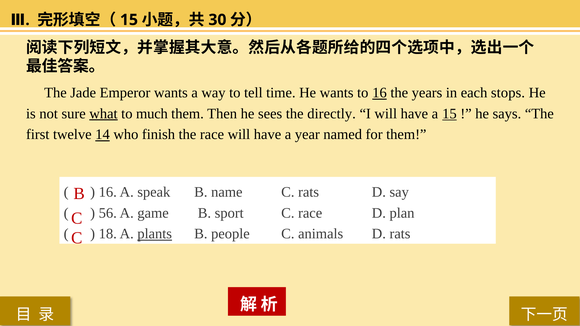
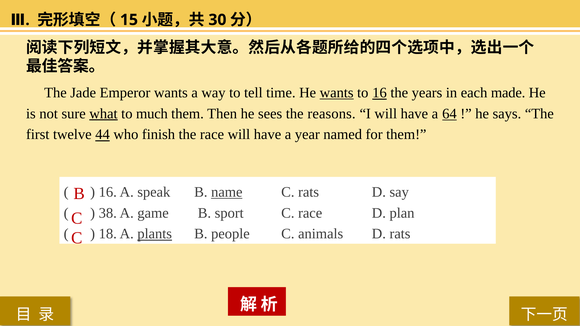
wants underline: none -> present (337, 93)
stops: stops -> made (508, 93)
directly: directly -> reasons (332, 114)
a 15: 15 -> 64 (449, 114)
14: 14 -> 44 (103, 135)
name underline: none -> present (227, 192)
56: 56 -> 38 (108, 213)
